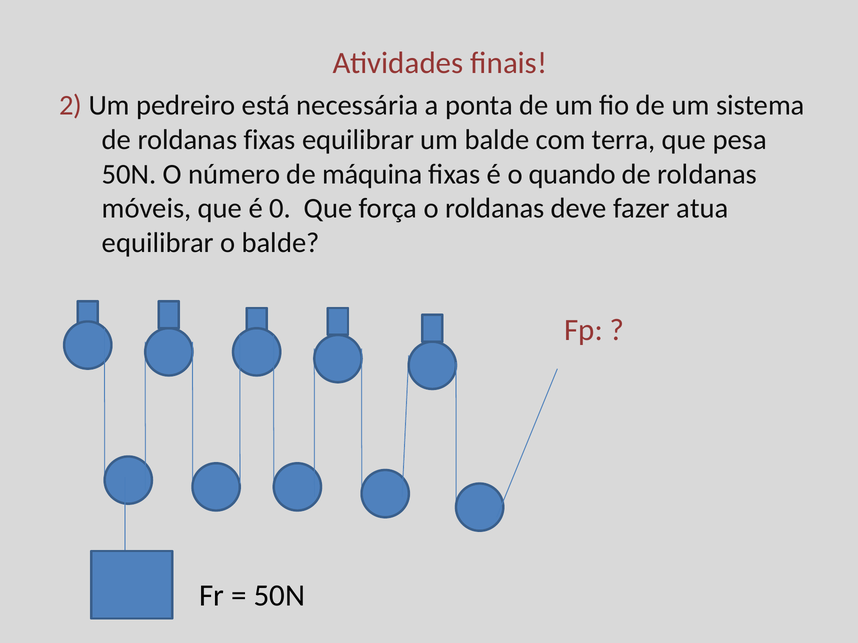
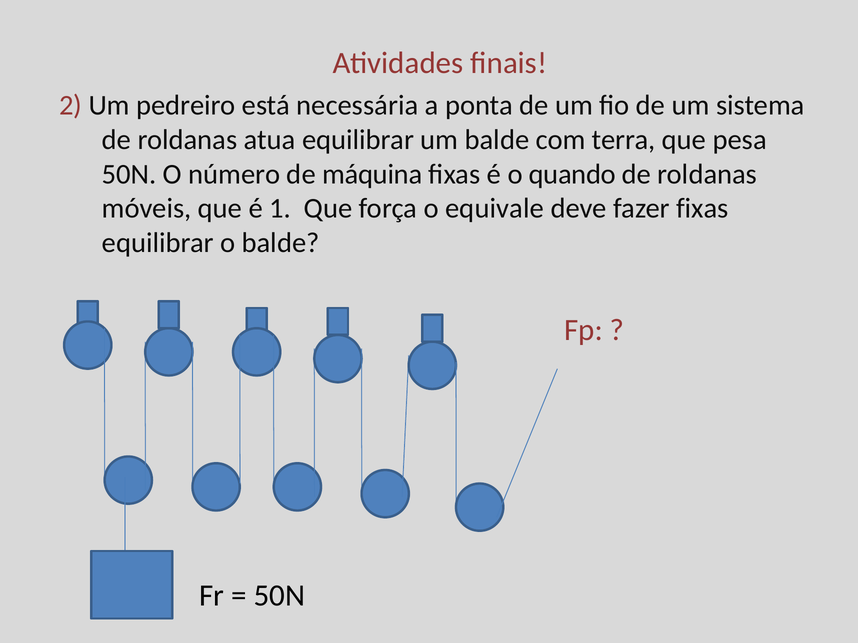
roldanas fixas: fixas -> atua (270, 140)
0: 0 -> 1 (280, 209)
o roldanas: roldanas -> equivale (495, 209)
fazer atua: atua -> fixas (702, 209)
